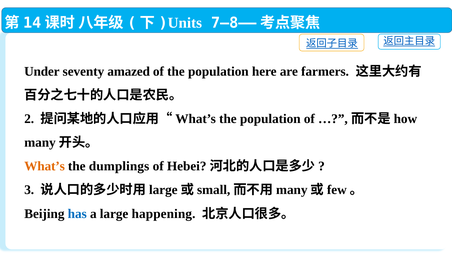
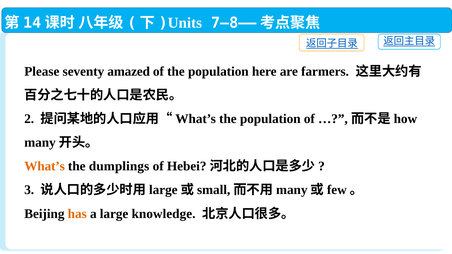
Under: Under -> Please (42, 71)
has colour: blue -> orange (77, 214)
happening: happening -> knowledge (164, 214)
